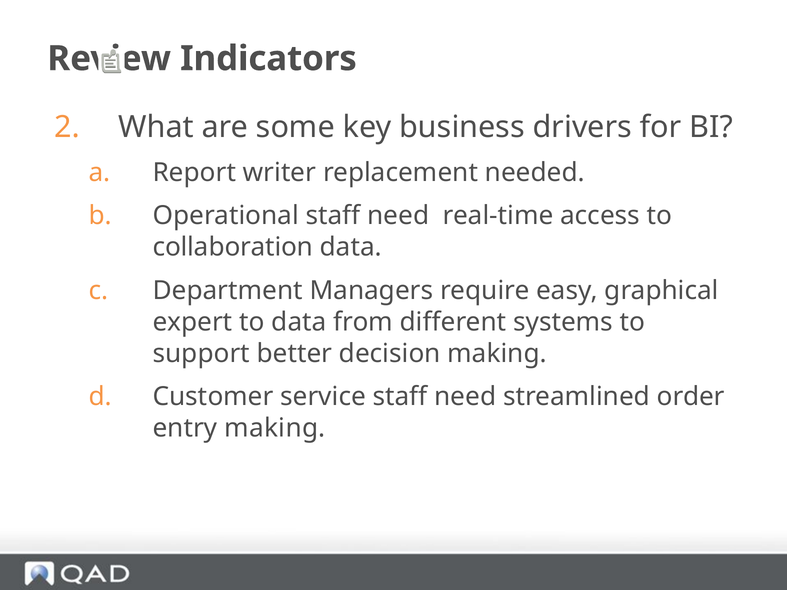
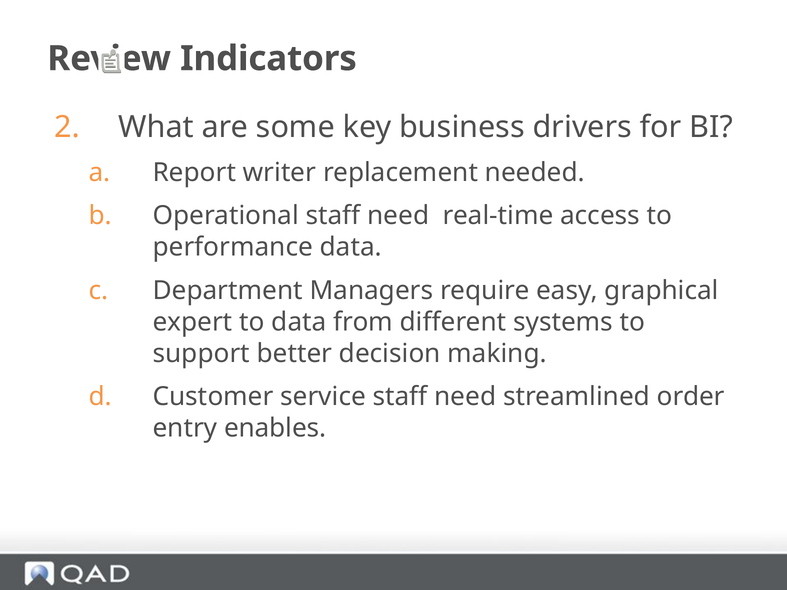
collaboration: collaboration -> performance (233, 247)
entry making: making -> enables (275, 428)
